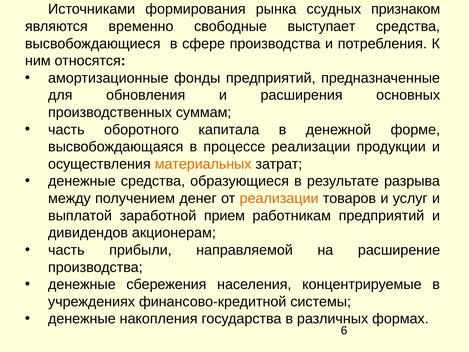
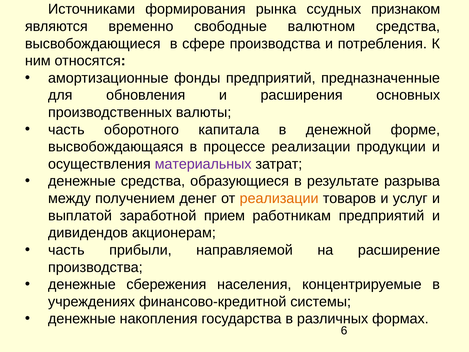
выступает: выступает -> валютном (321, 26)
суммам: суммам -> валюты (204, 112)
материальных colour: orange -> purple (203, 164)
